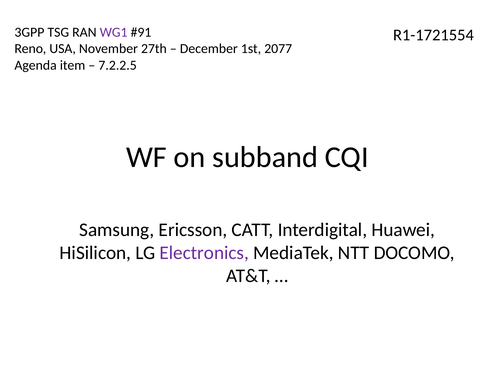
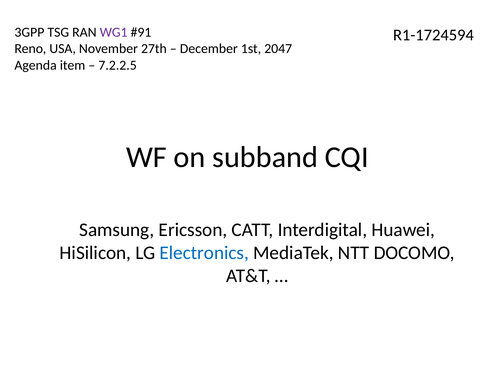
R1-1721554: R1-1721554 -> R1-1724594 (433, 35)
2077: 2077 -> 2047 (278, 49)
Electronics colour: purple -> blue (204, 253)
